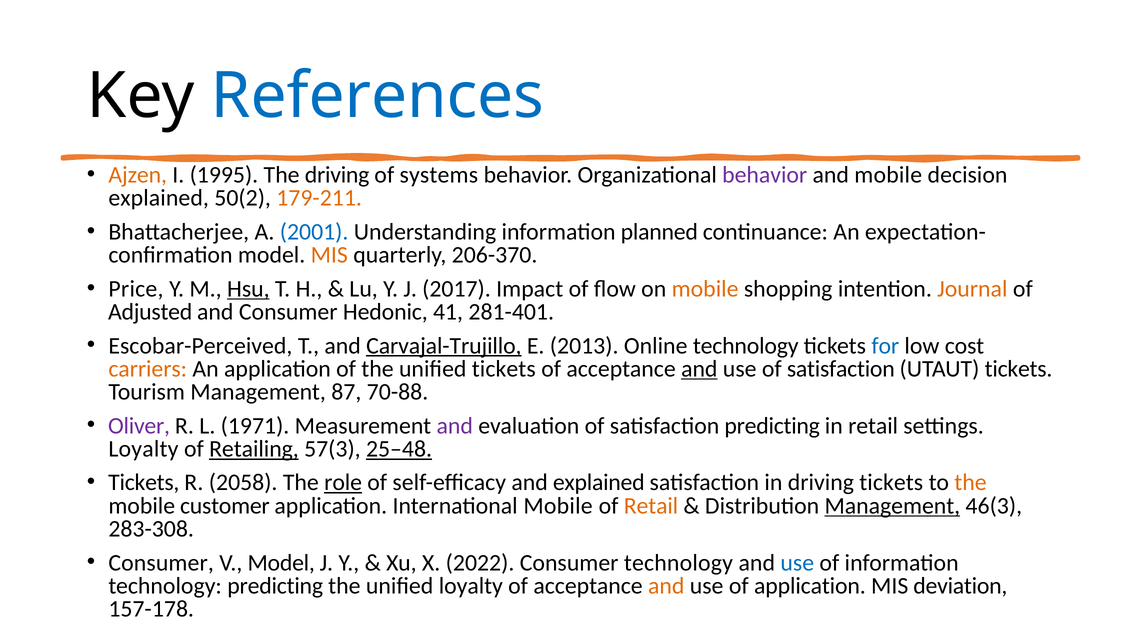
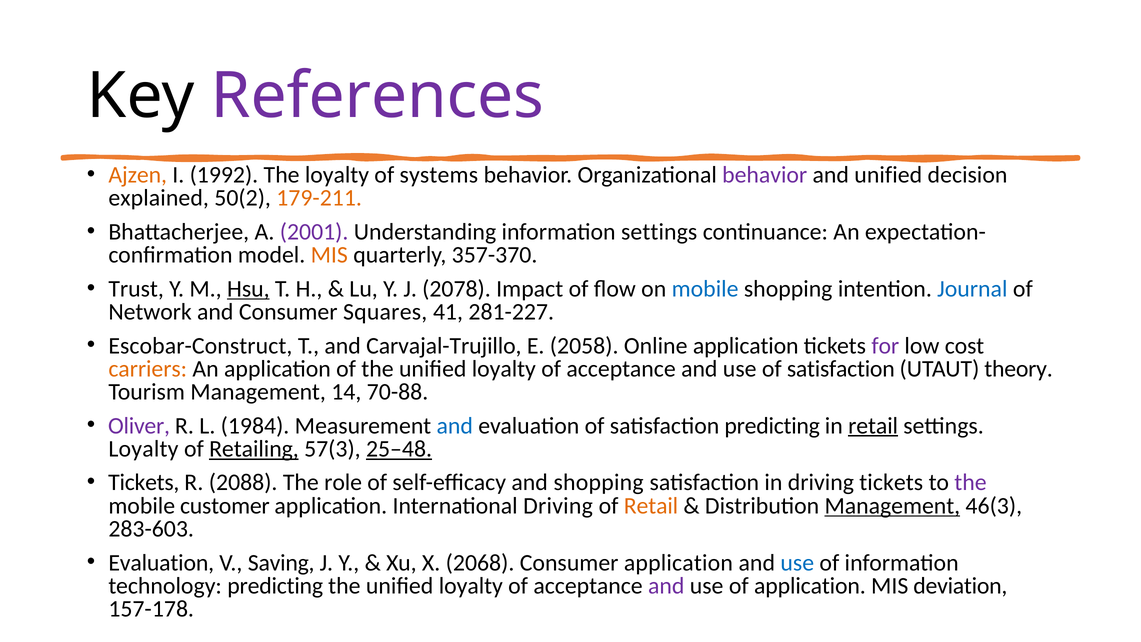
References colour: blue -> purple (378, 96)
1995: 1995 -> 1992 (224, 175)
The driving: driving -> loyalty (337, 175)
and mobile: mobile -> unified (888, 175)
2001 colour: blue -> purple (314, 232)
information planned: planned -> settings (659, 232)
206-370: 206-370 -> 357-370 (495, 255)
Price: Price -> Trust (136, 289)
2017: 2017 -> 2078 (457, 289)
mobile colour: orange -> blue (705, 289)
Journal colour: orange -> blue (972, 289)
Adjusted: Adjusted -> Network (150, 312)
Hedonic: Hedonic -> Squares (385, 312)
281-401: 281-401 -> 281-227 (511, 312)
Escobar-Perceived: Escobar-Perceived -> Escobar-Construct (200, 346)
Carvajal-Trujillo underline: present -> none (444, 346)
2013: 2013 -> 2058 (584, 346)
Online technology: technology -> application (746, 346)
for colour: blue -> purple (885, 346)
of the unified tickets: tickets -> loyalty (504, 369)
and underline: present -> none (699, 369)
UTAUT tickets: tickets -> theory (1019, 369)
87: 87 -> 14 (346, 392)
1971: 1971 -> 1984 (255, 426)
and colour: purple -> blue (455, 426)
retail underline: none -> present (873, 426)
2058: 2058 -> 2088 (243, 482)
role underline: present -> none (343, 482)
and explained: explained -> shopping (599, 482)
the colour: orange -> purple (970, 482)
International Mobile: Mobile -> Driving (558, 506)
283-308: 283-308 -> 283-603 (151, 529)
Consumer: Consumer -> Evaluation (161, 562)
V Model: Model -> Saving (281, 562)
2022: 2022 -> 2068 (480, 562)
Consumer technology: technology -> application (678, 562)
and colour: orange -> purple (666, 586)
